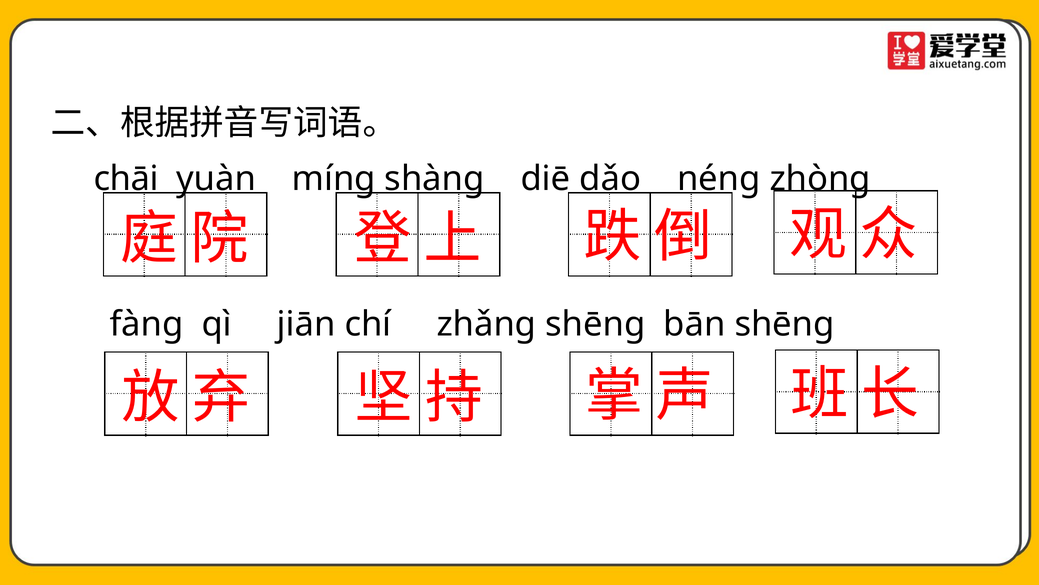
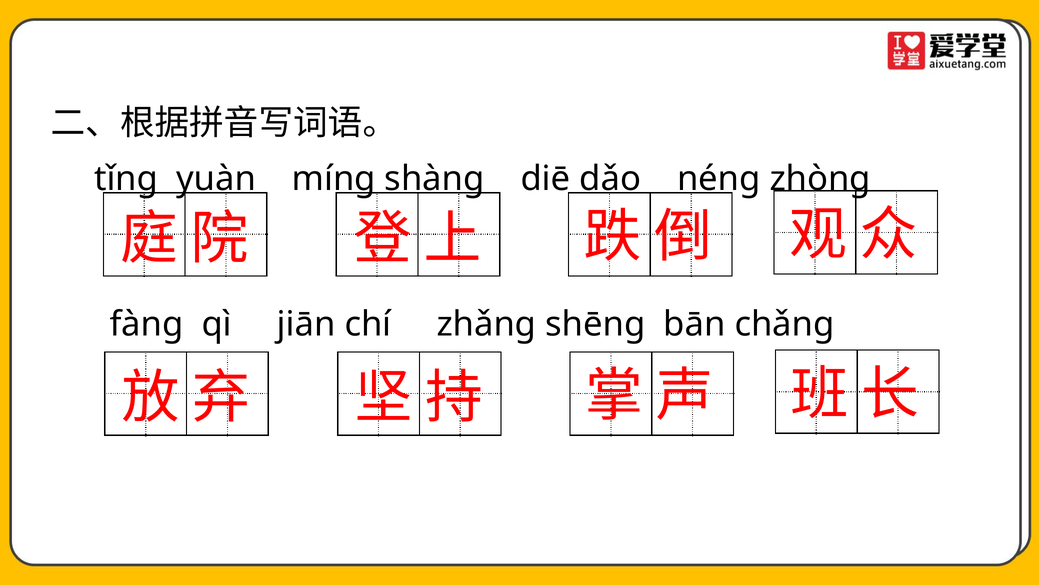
chāi: chāi -> tǐng (126, 179)
bān shēng: shēng -> chǎng (785, 324)
